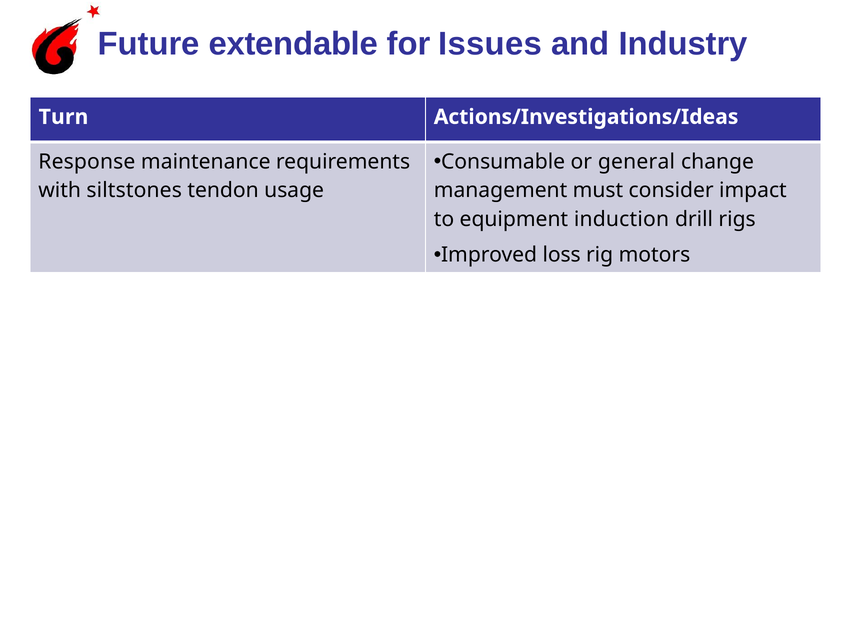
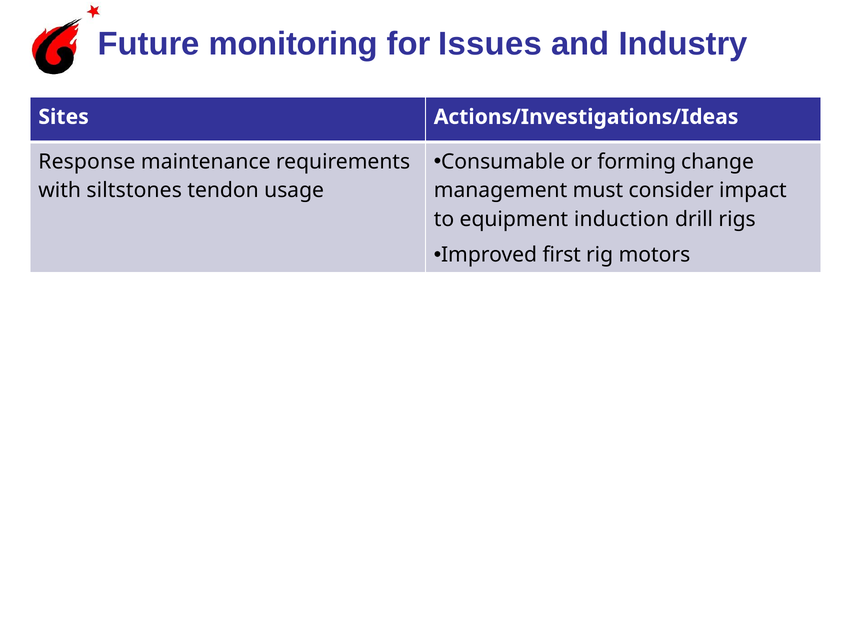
extendable: extendable -> monitoring (293, 44)
Turn: Turn -> Sites (64, 117)
general: general -> forming (637, 162)
loss: loss -> first (562, 255)
